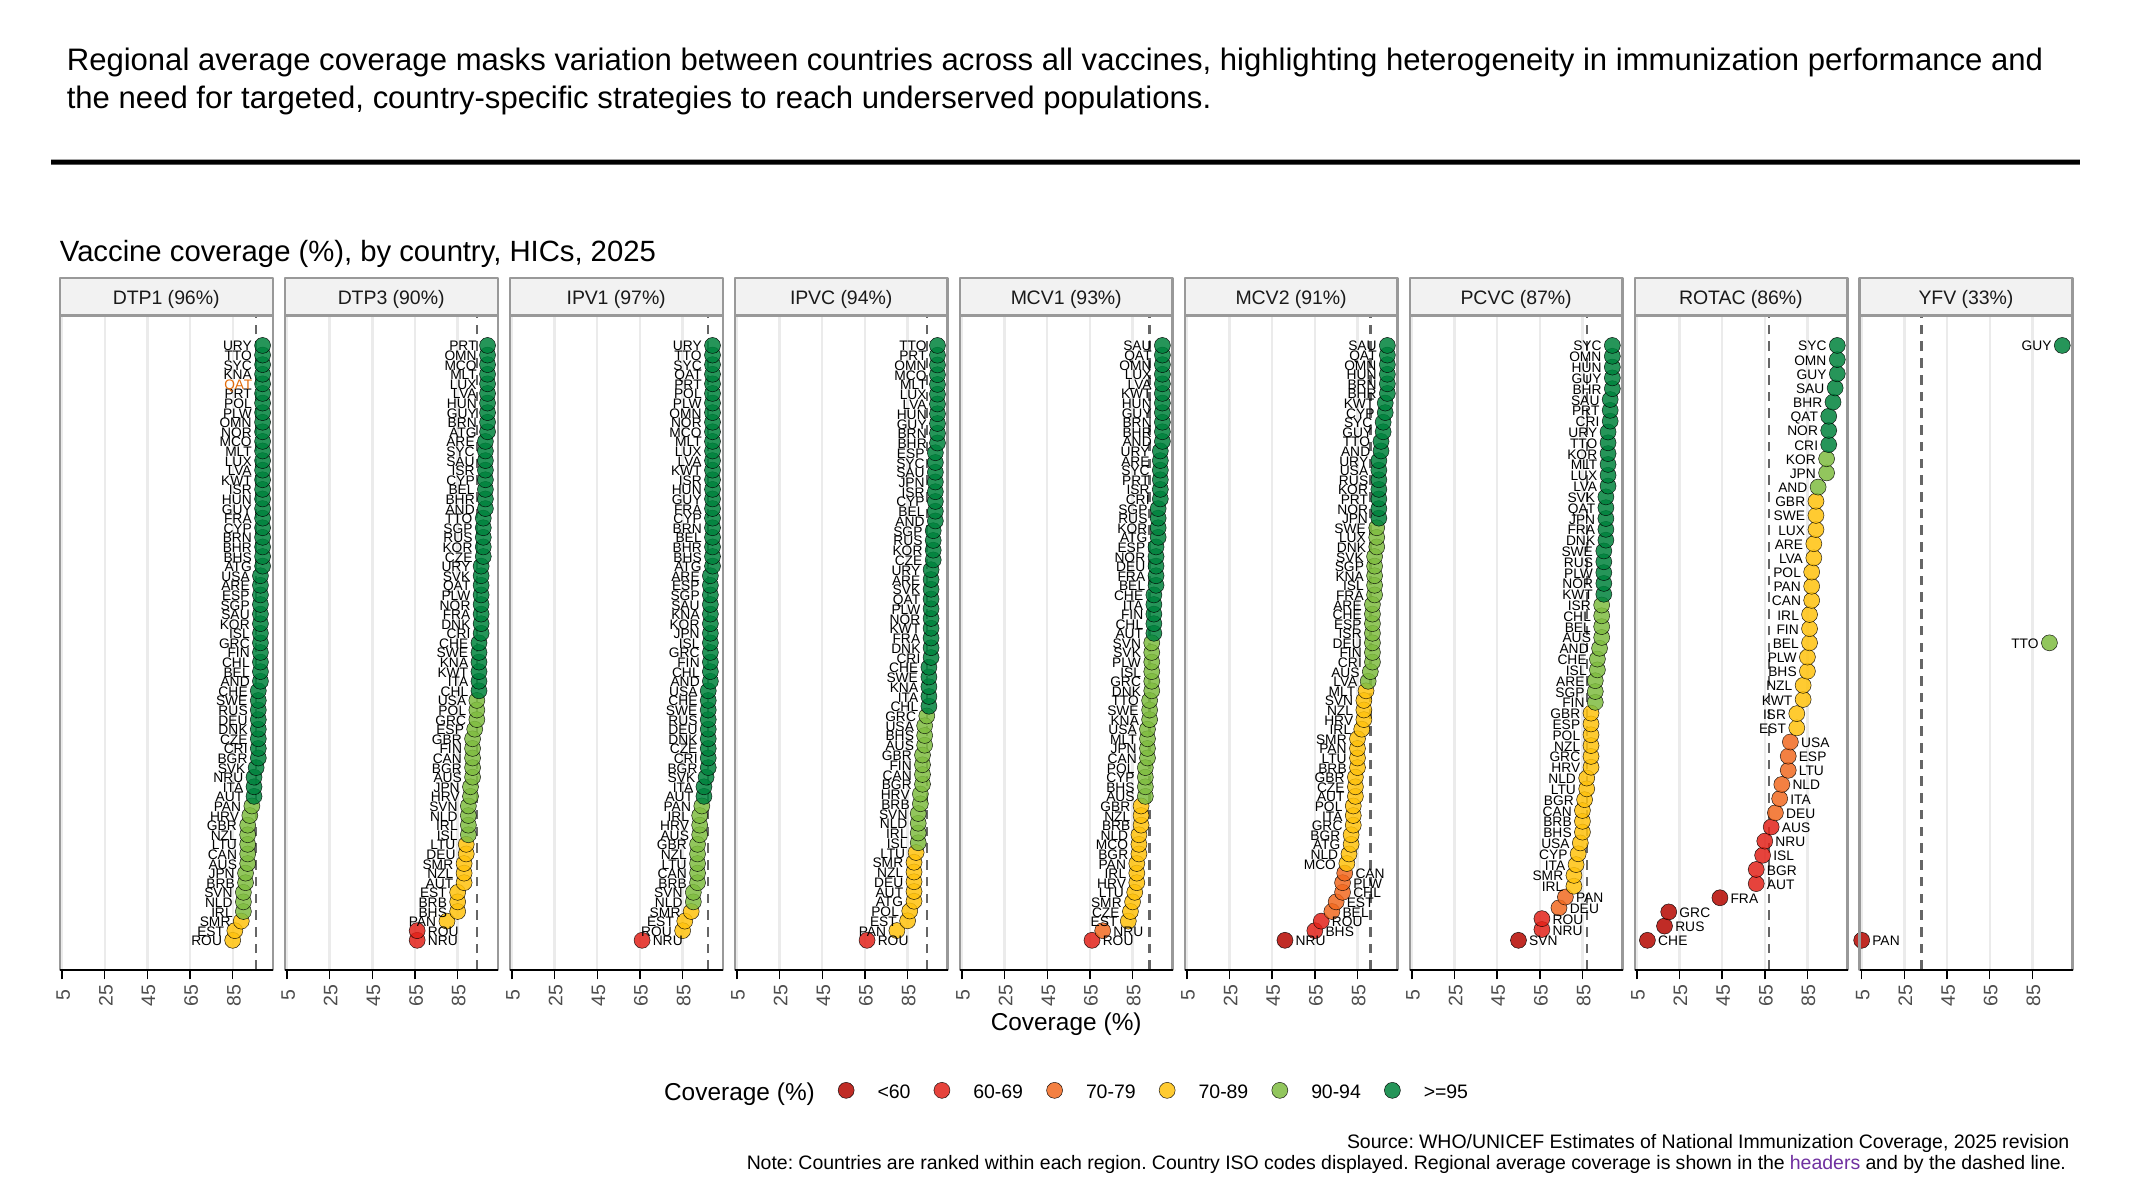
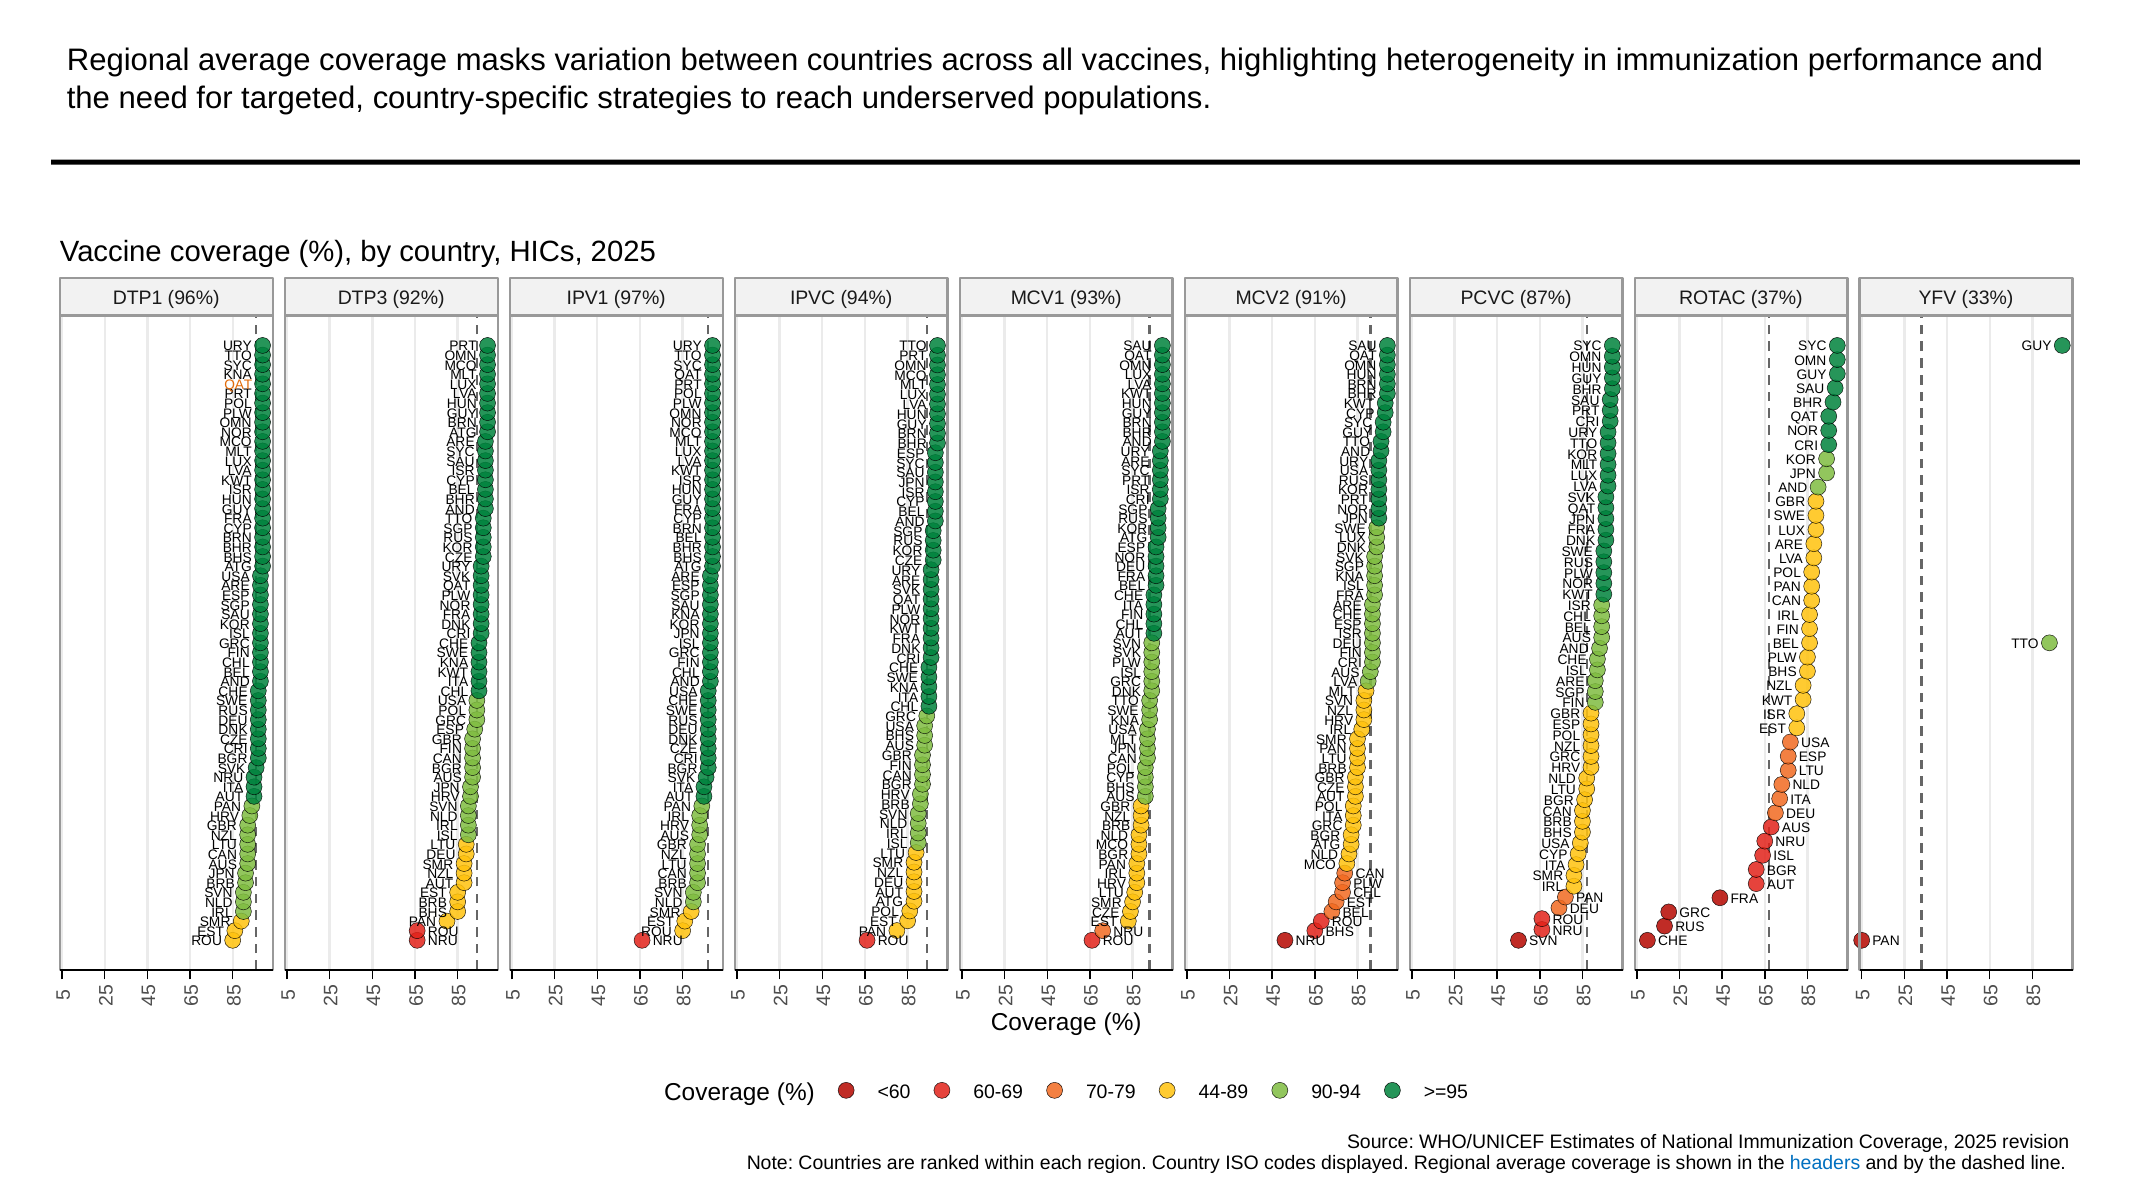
90%: 90% -> 92% (419, 298)
86%: 86% -> 37% (1777, 298)
70-89: 70-89 -> 44-89 (1224, 1092)
headers colour: purple -> blue (1825, 1163)
